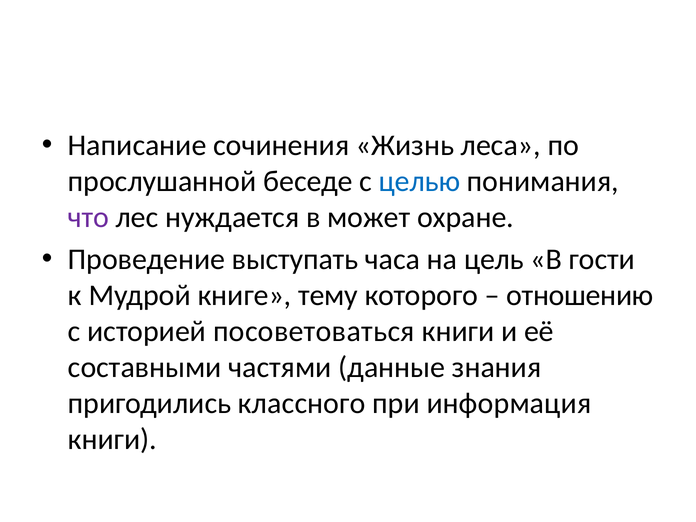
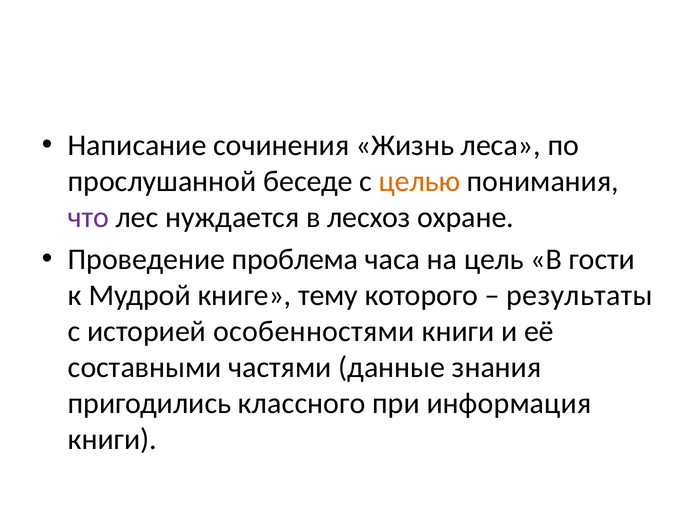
целью colour: blue -> orange (419, 181)
может: может -> лесхоз (369, 217)
выступать: выступать -> проблема (295, 259)
отношению: отношению -> результаты (580, 295)
посоветоваться: посоветоваться -> особенностями (314, 331)
